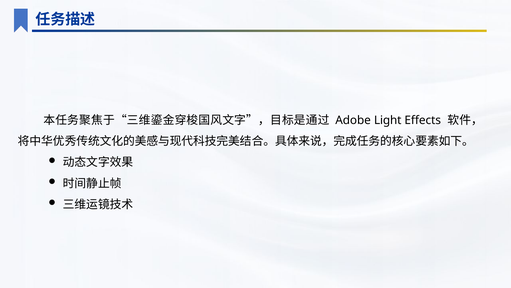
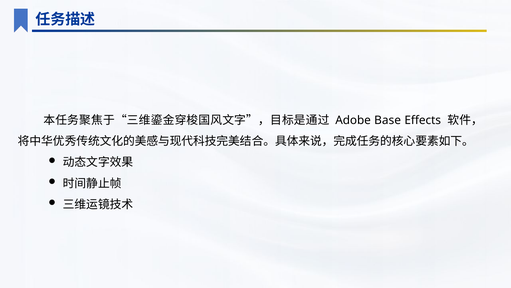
Light: Light -> Base (388, 120)
